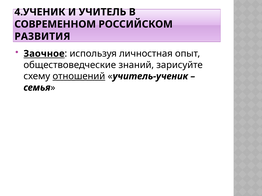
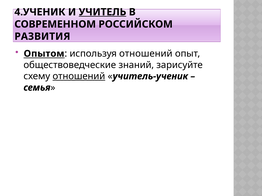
УЧИТЕЛЬ underline: none -> present (102, 12)
Заочное: Заочное -> Опытом (44, 54)
используя личностная: личностная -> отношений (146, 54)
